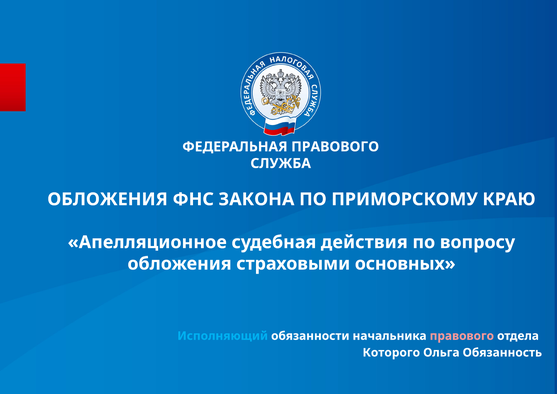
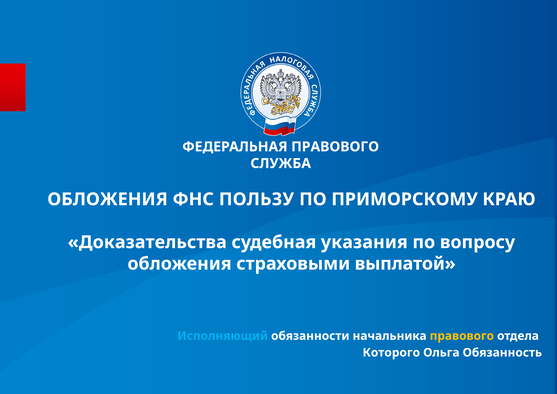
ЗАКОНА: ЗАКОНА -> ПОЛЬЗУ (256, 199)
Апелляционное: Апелляционное -> Доказательства (147, 242)
действия: действия -> указания (364, 242)
основных: основных -> выплатой (405, 264)
правового colour: pink -> yellow (462, 336)
